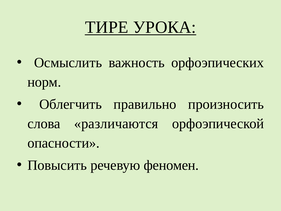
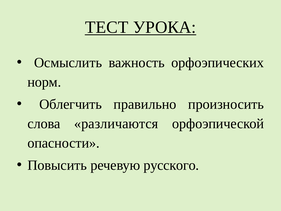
ТИРЕ: ТИРЕ -> ТЕСТ (107, 27)
феномен: феномен -> русского (171, 165)
